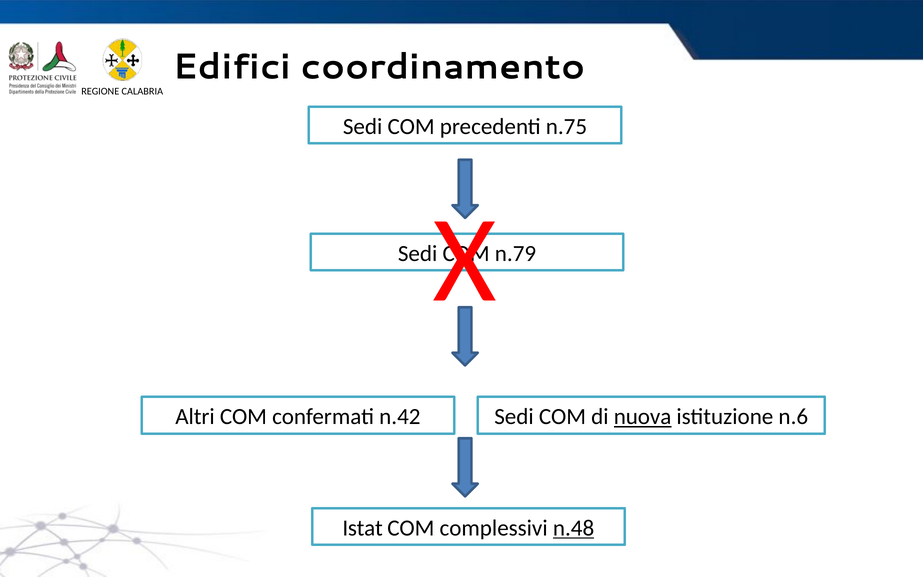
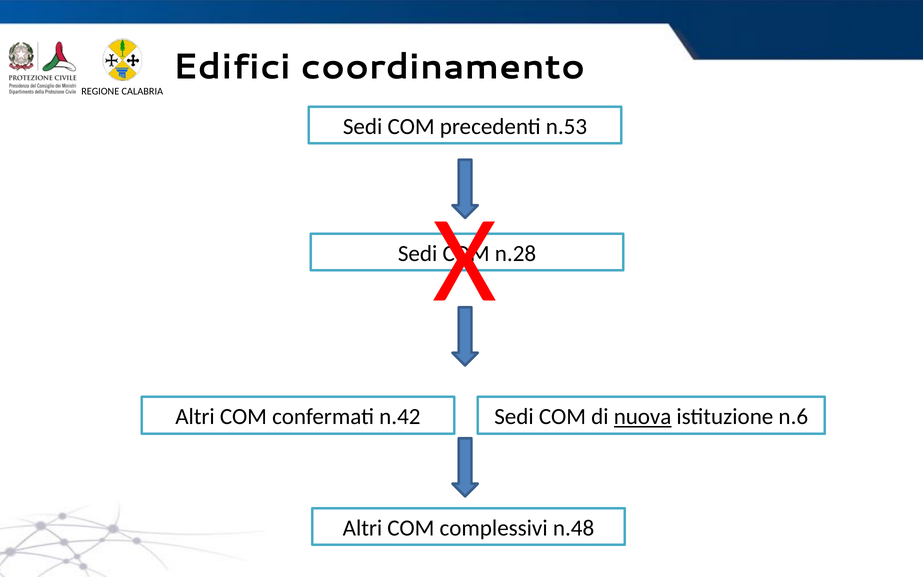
n.75: n.75 -> n.53 (566, 127)
n.79: n.79 -> n.28 (515, 254)
Istat: Istat -> Altri (362, 528)
n.48 underline: present -> none (574, 528)
